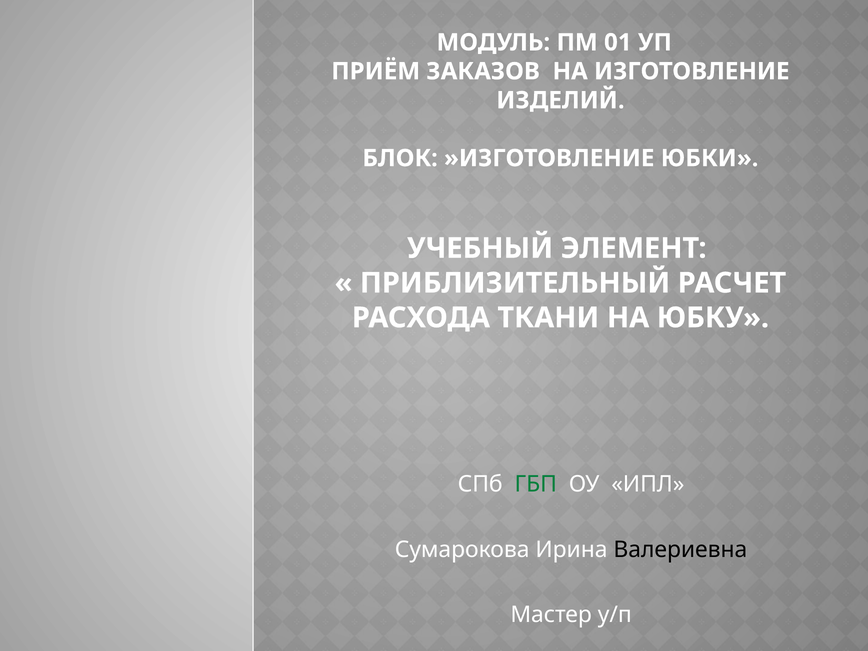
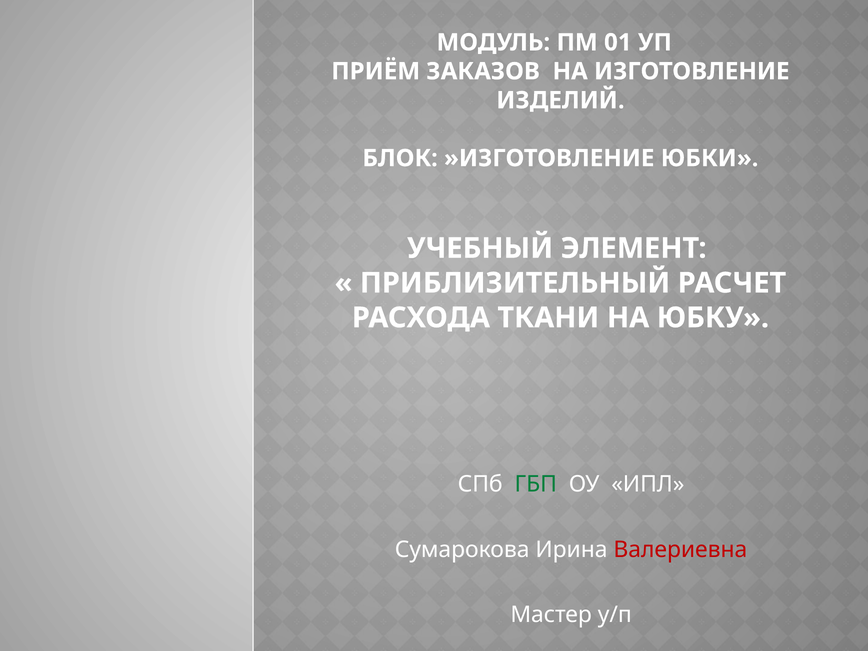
Валериевна colour: black -> red (680, 550)
